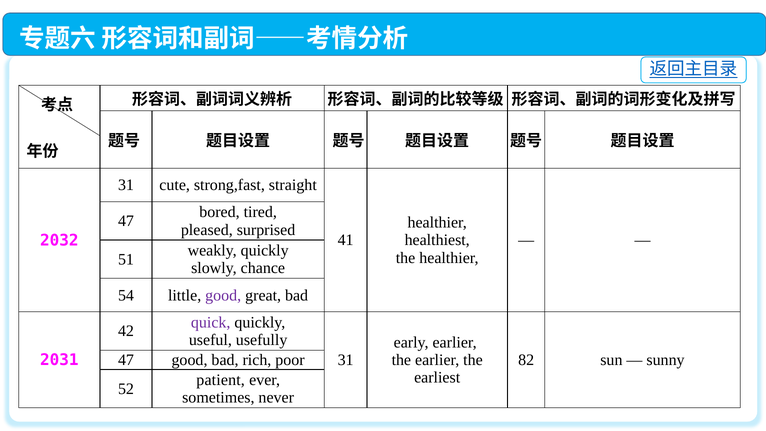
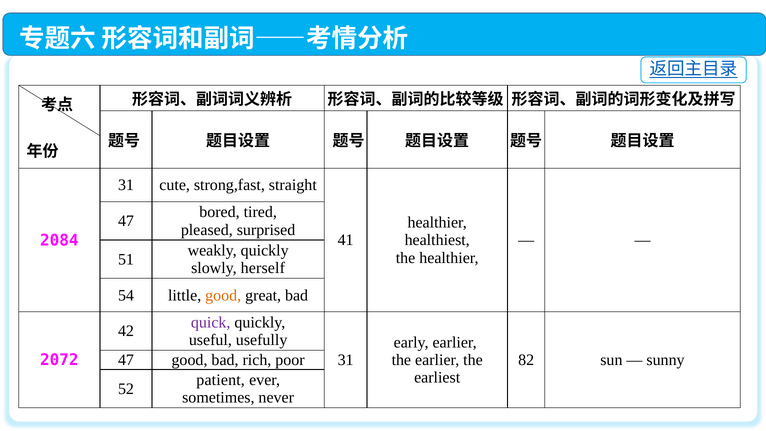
2032: 2032 -> 2084 (59, 240)
chance: chance -> herself (263, 268)
good colour: purple -> orange (223, 295)
2031: 2031 -> 2072 (59, 360)
